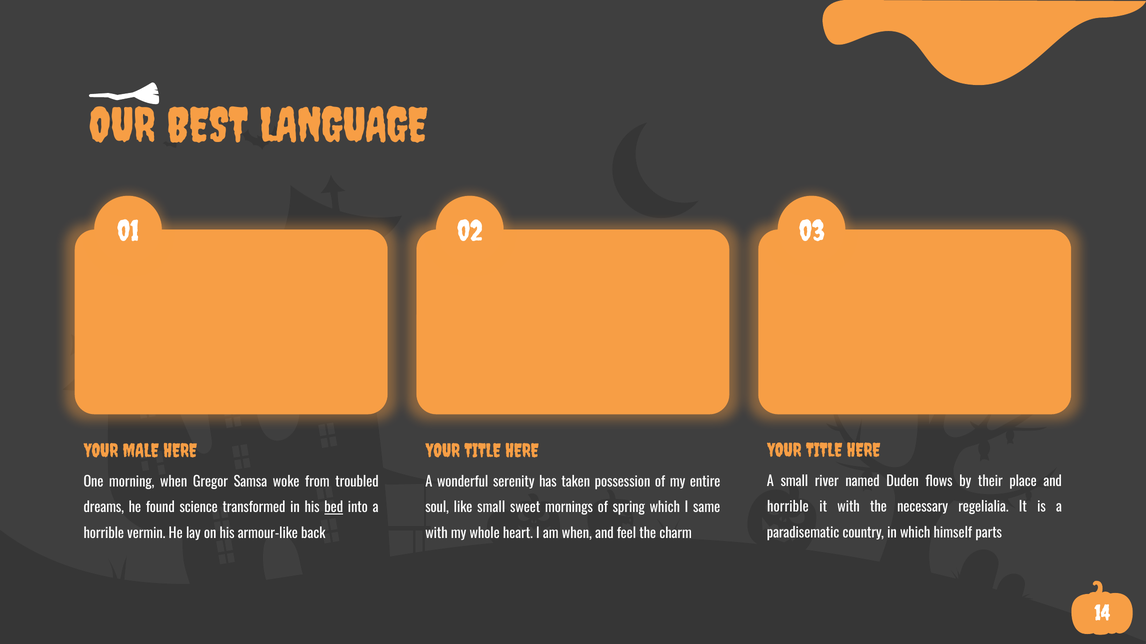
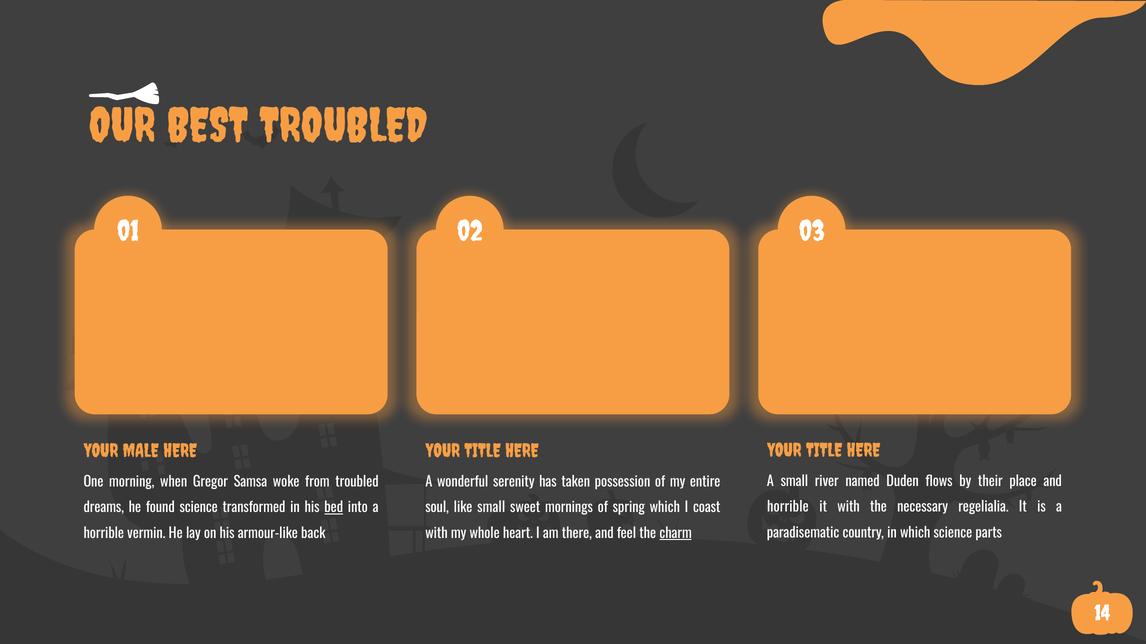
BEST LANGUAGE: LANGUAGE -> TROUBLED (344, 126)
same: same -> coast (707, 508)
which himself: himself -> science (953, 533)
am when: when -> there (577, 534)
charm underline: none -> present (676, 534)
